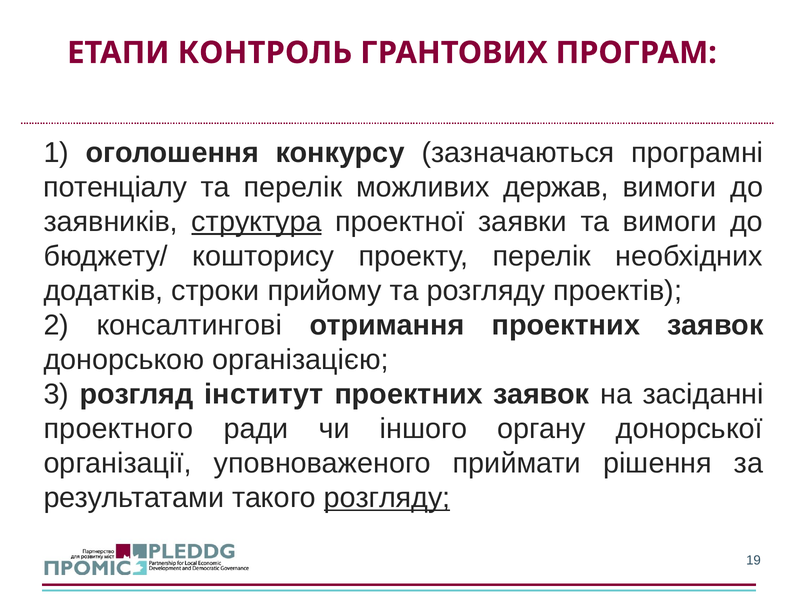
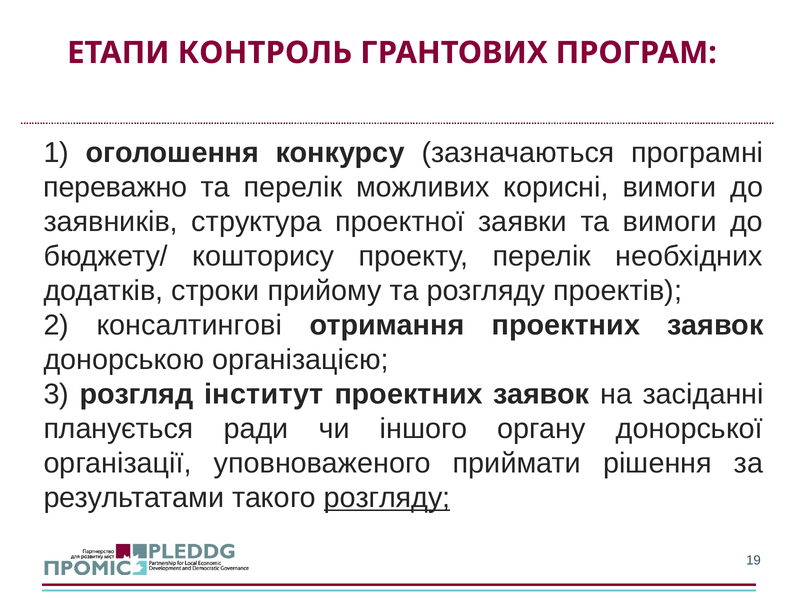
потенціалу: потенціалу -> переважно (115, 187)
держав: держав -> корисні (556, 187)
структура underline: present -> none (257, 222)
проектного: проектного -> планується (119, 429)
